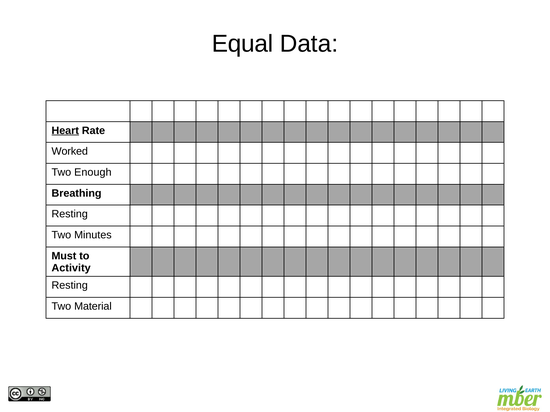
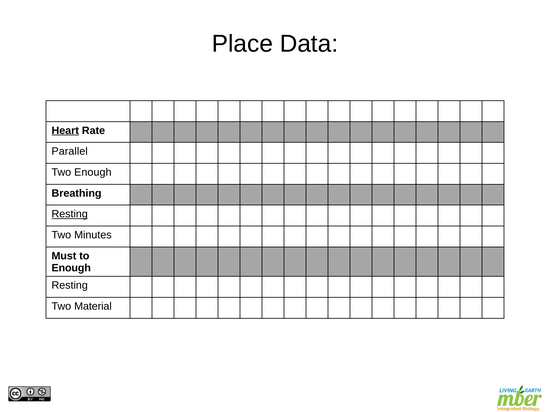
Equal: Equal -> Place (242, 44)
Worked: Worked -> Parallel (70, 152)
Resting underline: none -> present (70, 214)
Activity: Activity -> Enough (71, 268)
